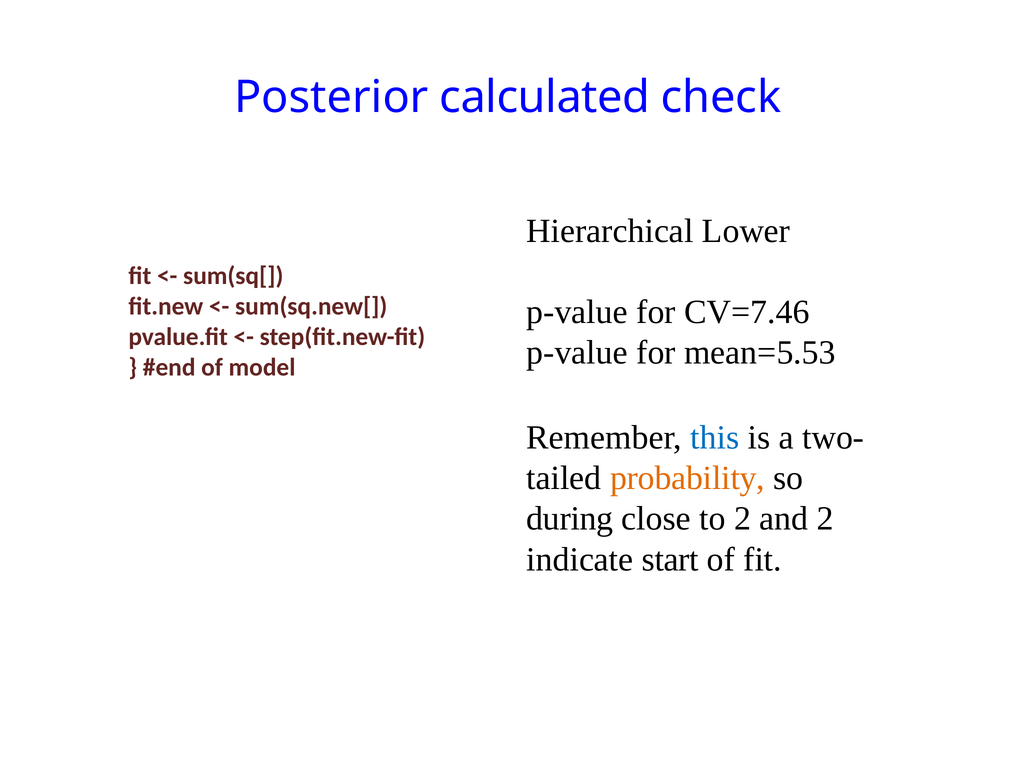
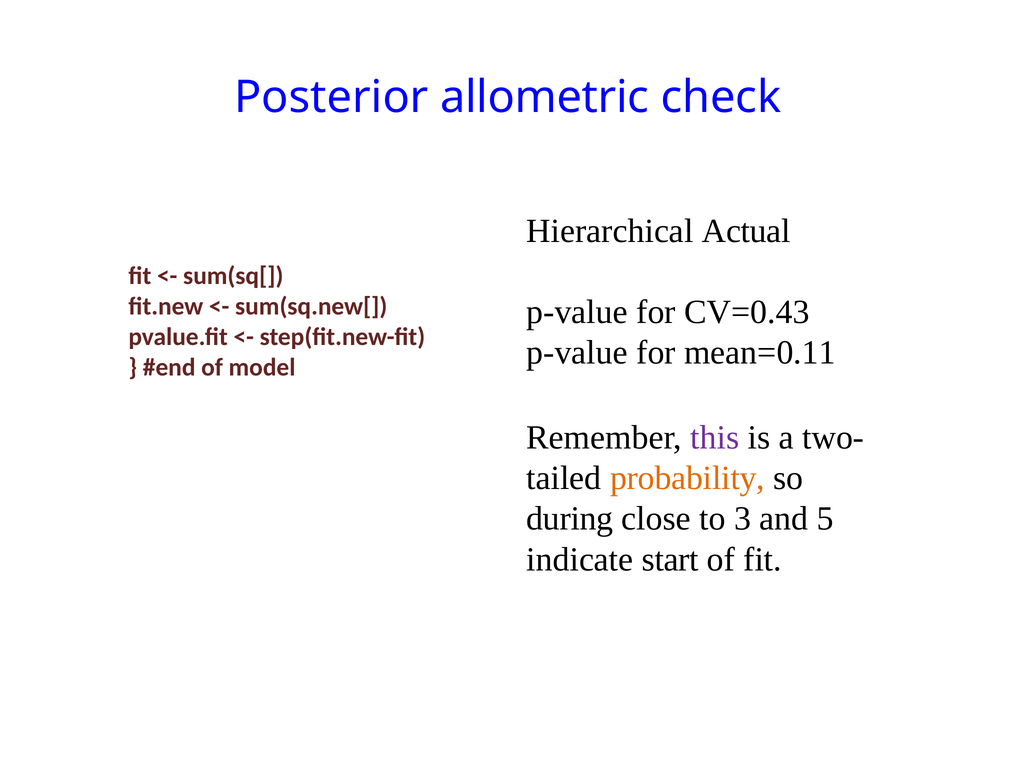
calculated: calculated -> allometric (545, 97)
Lower: Lower -> Actual (746, 231)
CV=7.46: CV=7.46 -> CV=0.43 (747, 312)
mean=5.53: mean=5.53 -> mean=0.11 (760, 353)
this colour: blue -> purple (715, 437)
to 2: 2 -> 3 (742, 519)
and 2: 2 -> 5 (825, 519)
